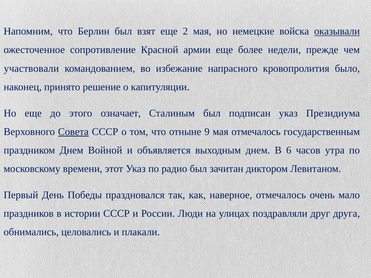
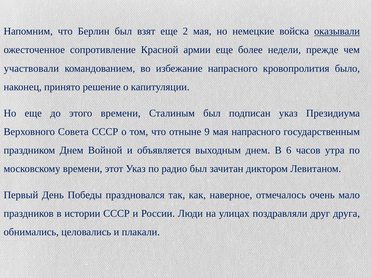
этого означает: означает -> времени (121, 113)
Совета underline: present -> none (73, 132)
мая отмечалось: отмечалось -> напрасного (256, 132)
